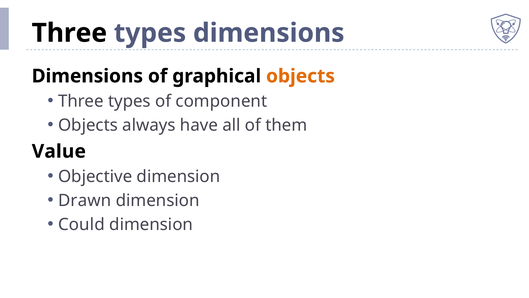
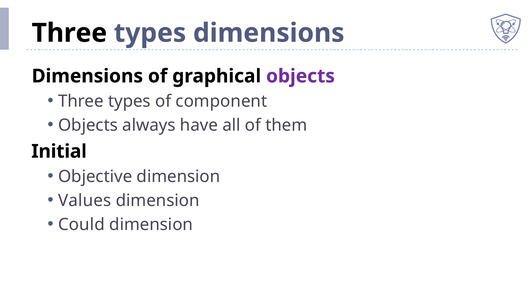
objects colour: orange -> purple (300, 76)
Value: Value -> Initial (59, 151)
Drawn: Drawn -> Values (85, 200)
